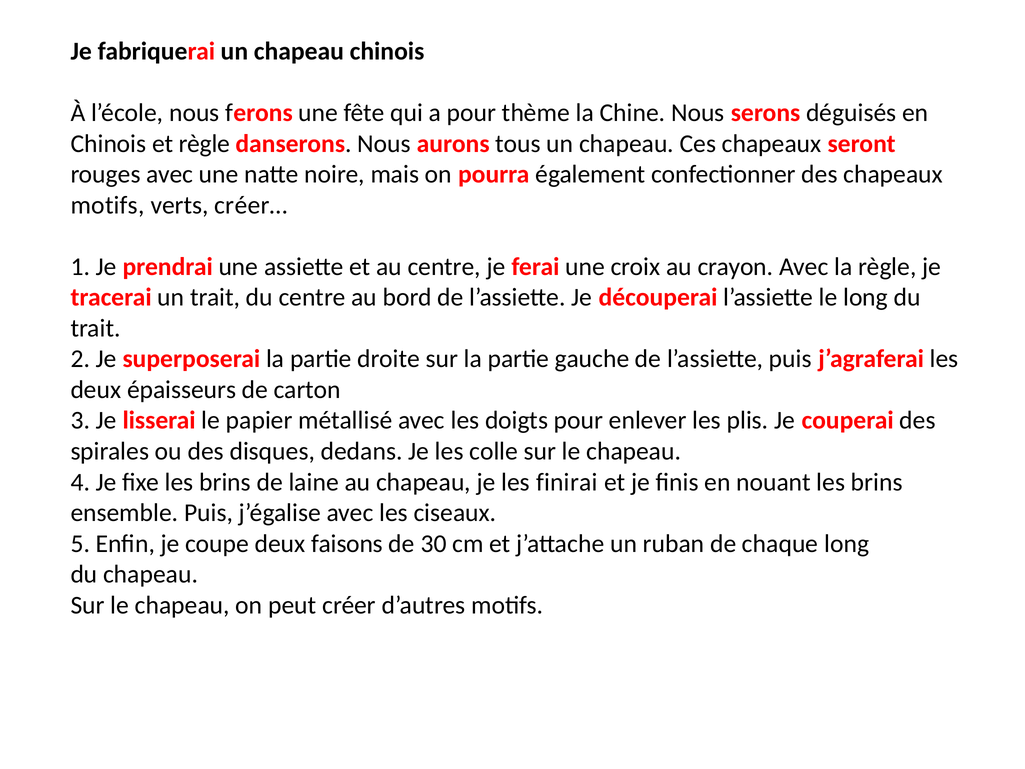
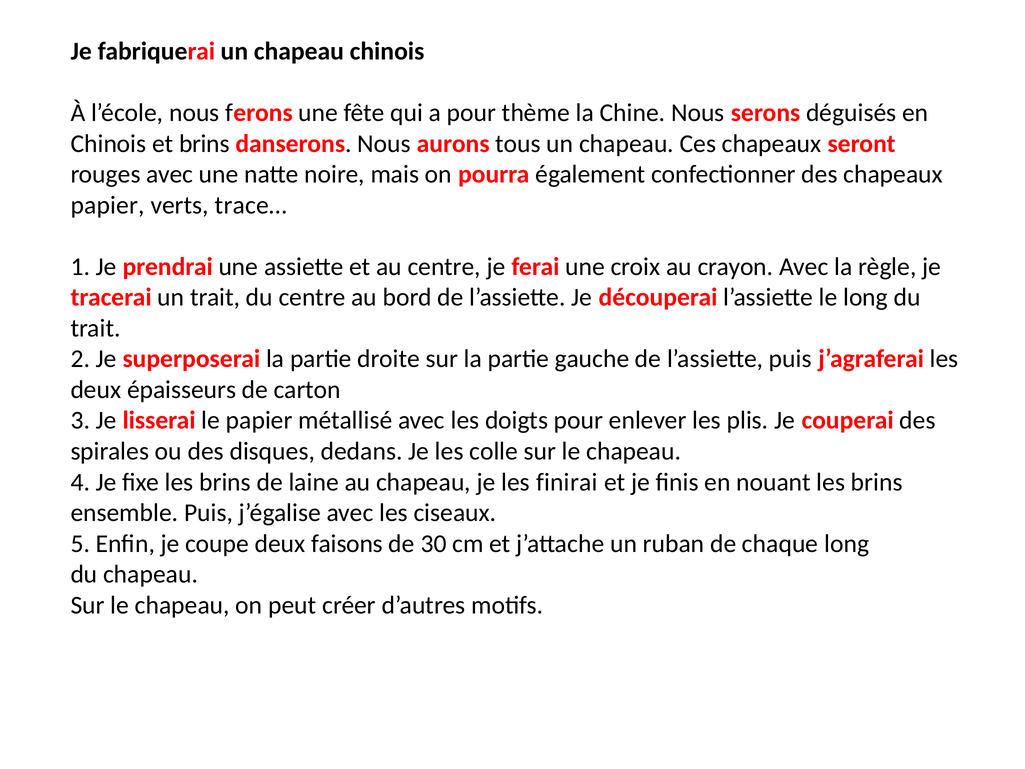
et règle: règle -> brins (204, 144)
motifs: motifs -> papier (108, 205)
créer…: créer… -> trace… (251, 205)
